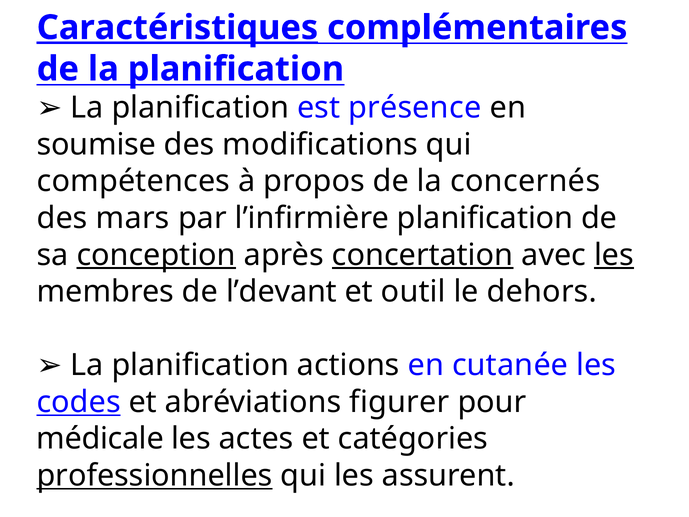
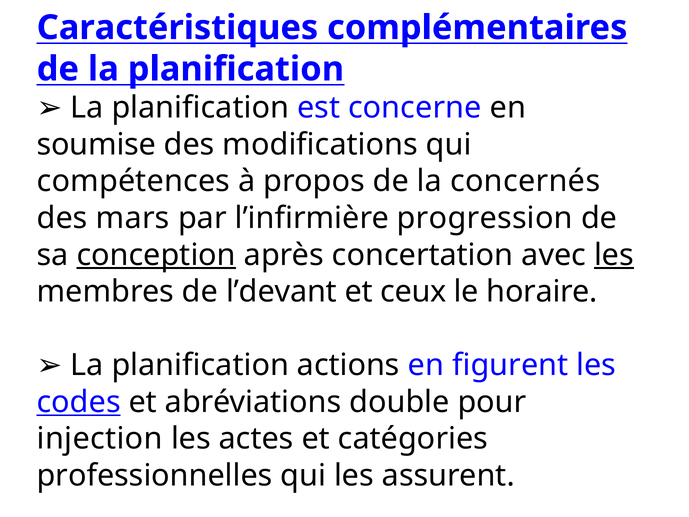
Caractéristiques underline: present -> none (177, 28)
présence: présence -> concerne (415, 108)
l’infirmière planification: planification -> progression (485, 218)
concertation underline: present -> none (423, 255)
outil: outil -> ceux (413, 292)
dehors: dehors -> horaire (542, 292)
cutanée: cutanée -> figurent (510, 365)
figurer: figurer -> double (400, 402)
médicale: médicale -> injection (100, 439)
professionnelles underline: present -> none (155, 475)
